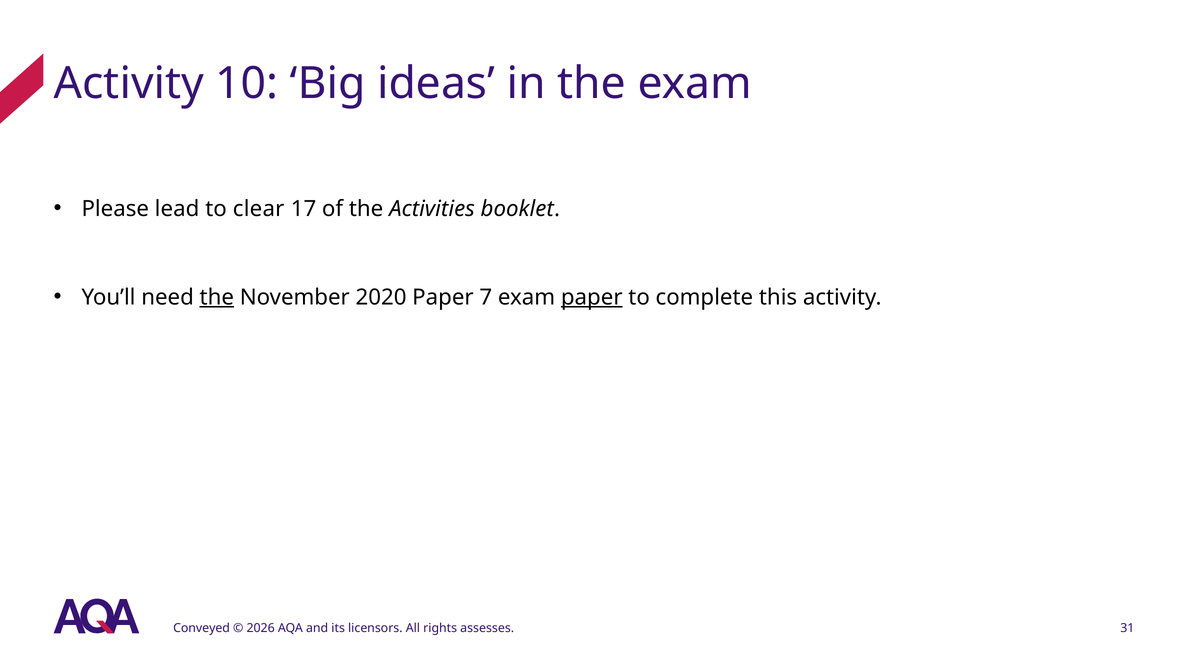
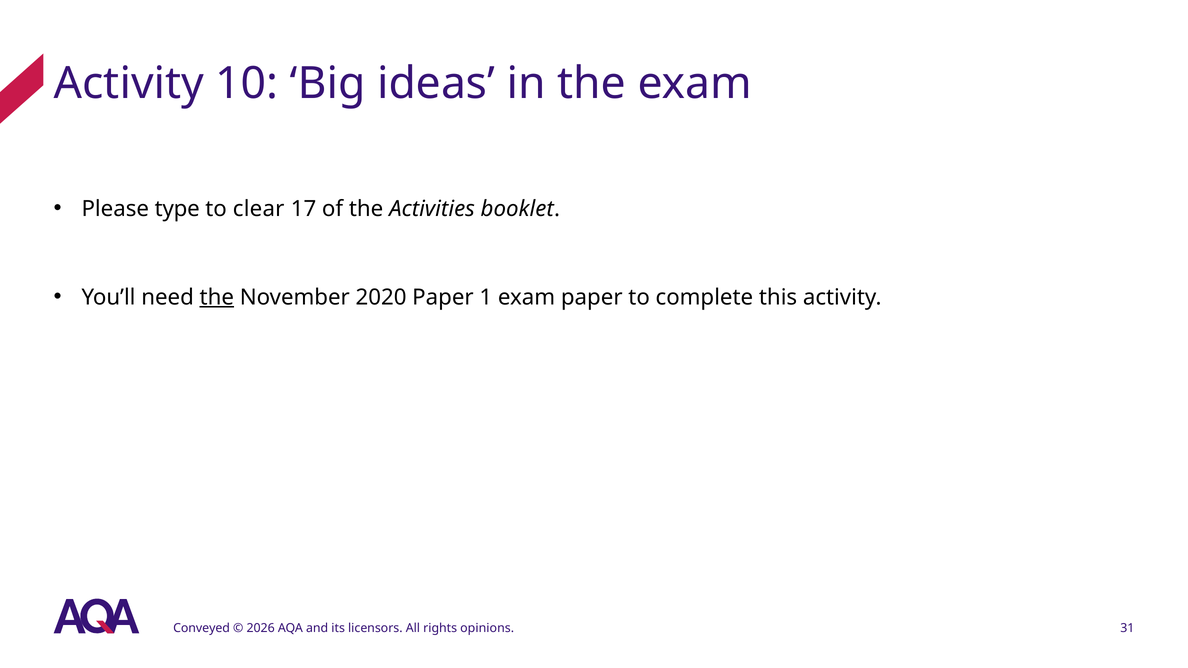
lead: lead -> type (177, 209)
7: 7 -> 1 (486, 297)
paper underline: present -> none (592, 297)
assesses: assesses -> opinions (487, 628)
